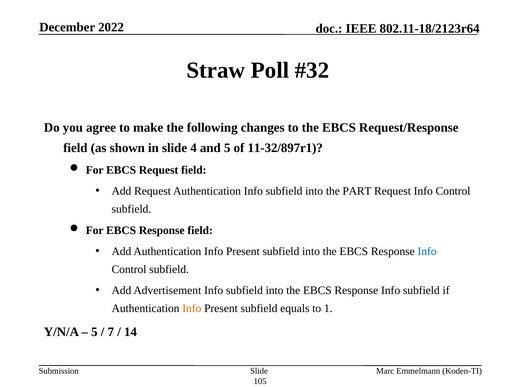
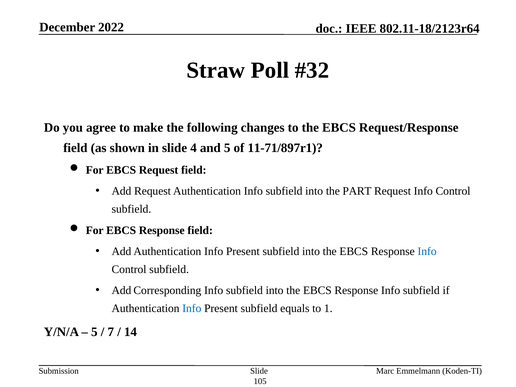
11-32/897r1: 11-32/897r1 -> 11-71/897r1 (285, 148)
Advertisement: Advertisement -> Corresponding (167, 291)
Info colour: orange -> blue (192, 308)
